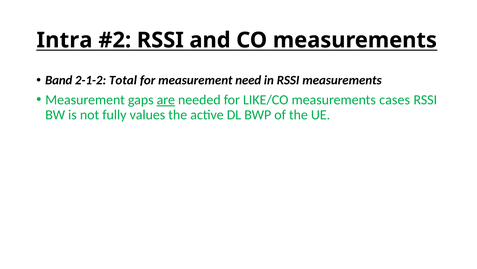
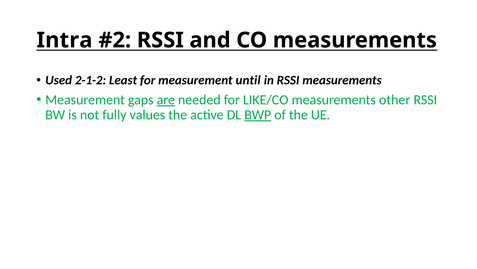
Band: Band -> Used (59, 80)
Total: Total -> Least (123, 80)
need: need -> until (248, 80)
cases: cases -> other (395, 100)
BWP underline: none -> present (258, 115)
